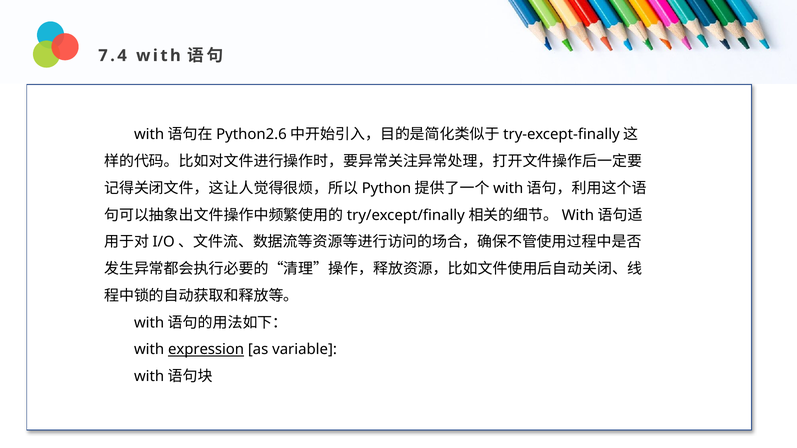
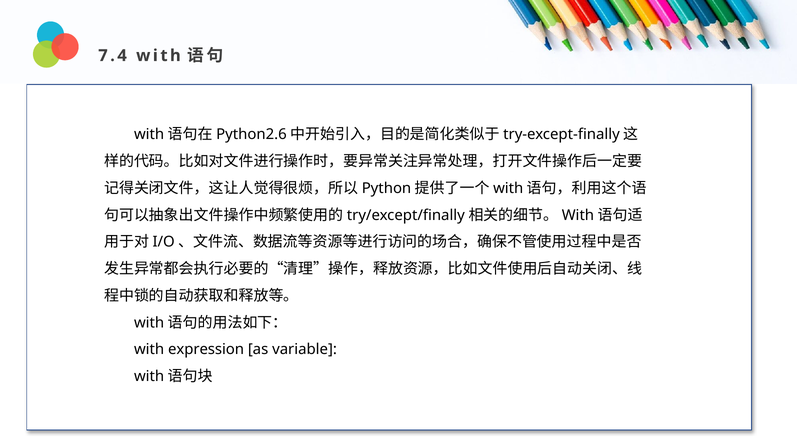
expression underline: present -> none (206, 350)
